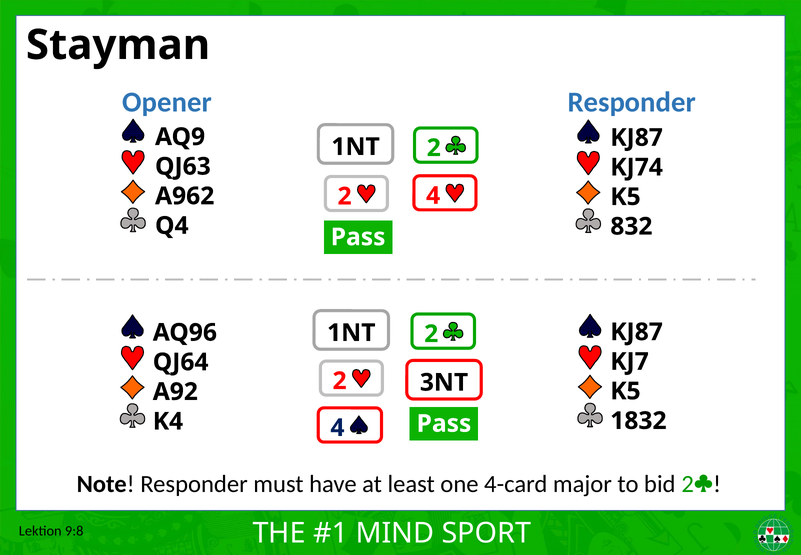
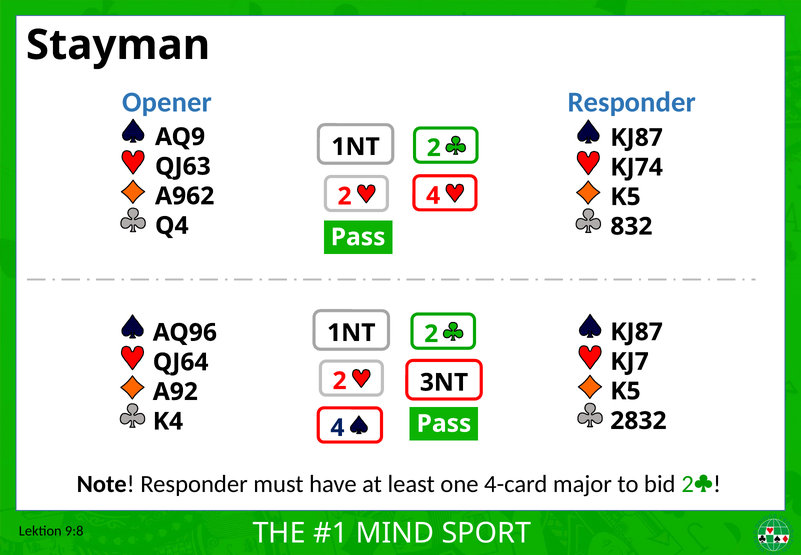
1832: 1832 -> 2832 (638, 420)
